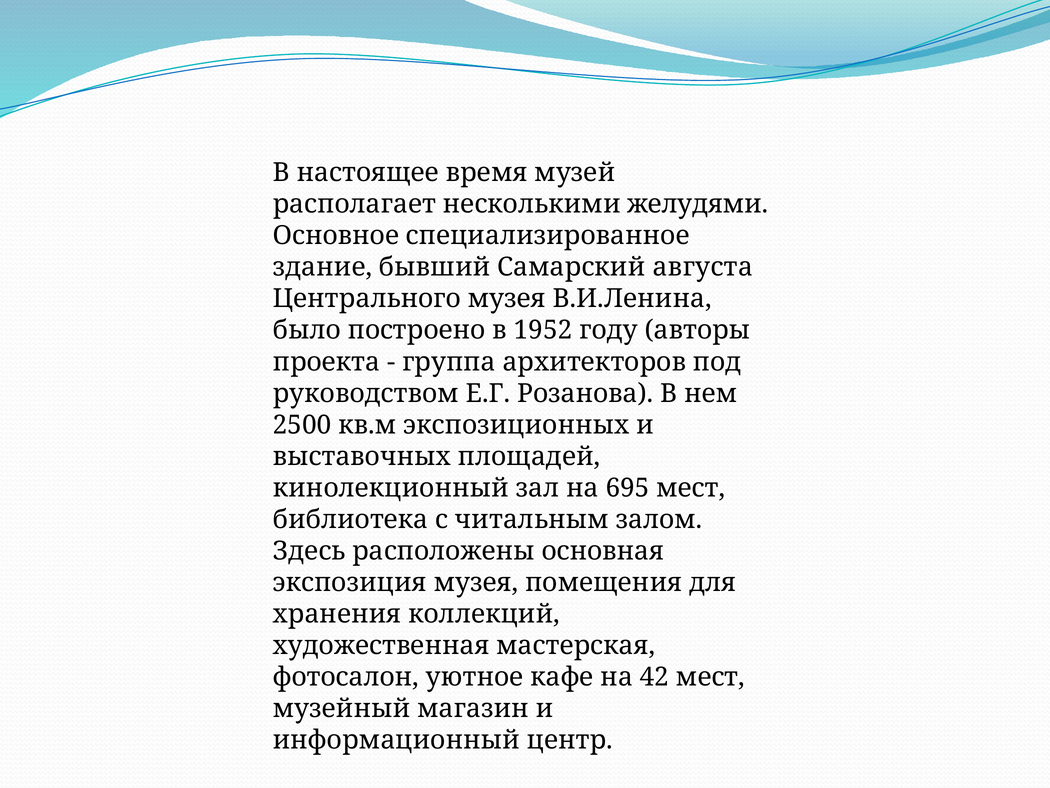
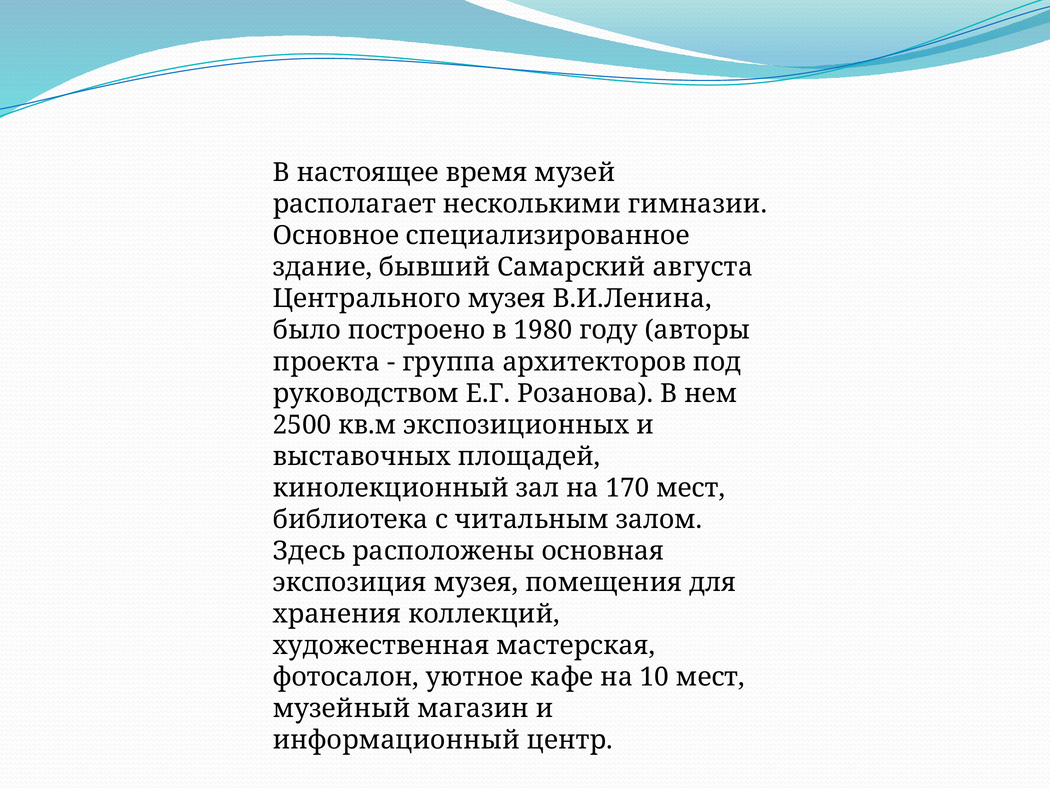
желудями: желудями -> гимназии (697, 204)
1952: 1952 -> 1980 (543, 330)
695: 695 -> 170 (628, 488)
42: 42 -> 10 (654, 677)
